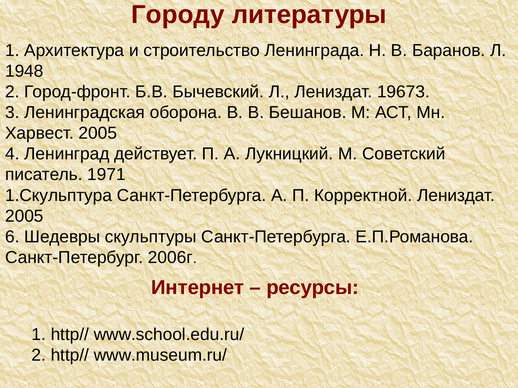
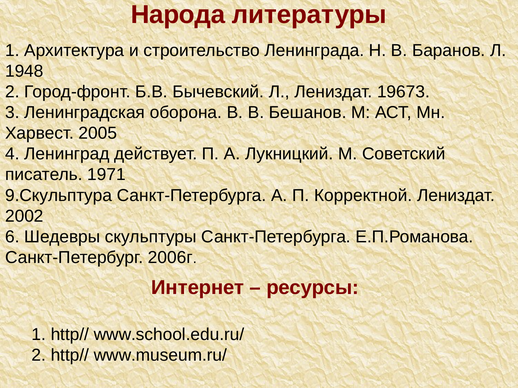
Городу: Городу -> Народа (178, 15)
1.Скульптура: 1.Скульптура -> 9.Скульптура (59, 196)
2005: 2005 -> 2002 (24, 216)
